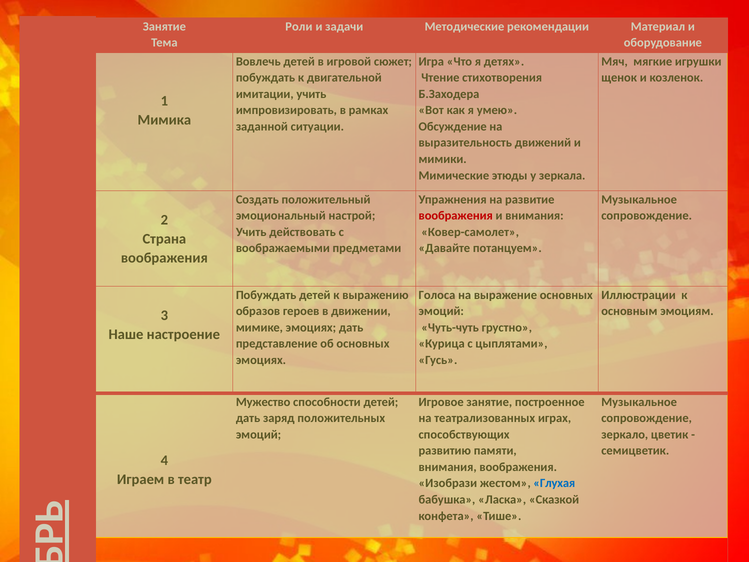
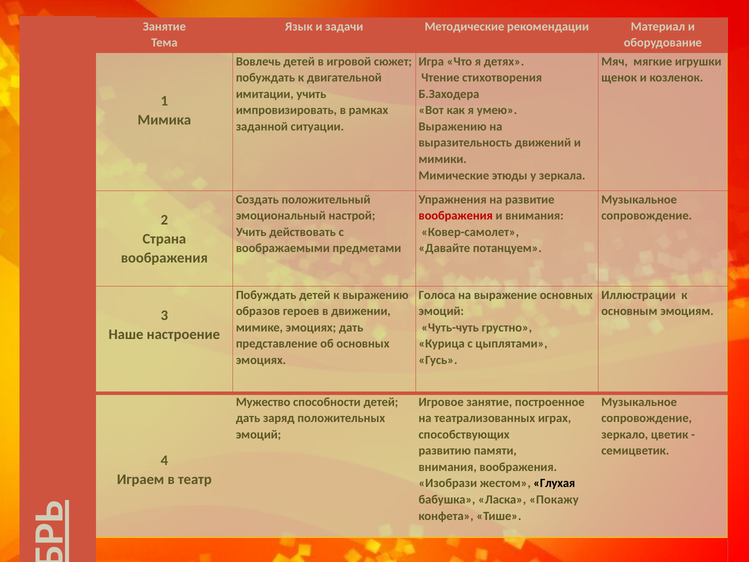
Роли: Роли -> Язык (299, 27)
Обсуждение: Обсуждение -> Выражению (453, 127)
Глухая colour: blue -> black (554, 483)
Сказкой: Сказкой -> Покажу (554, 499)
